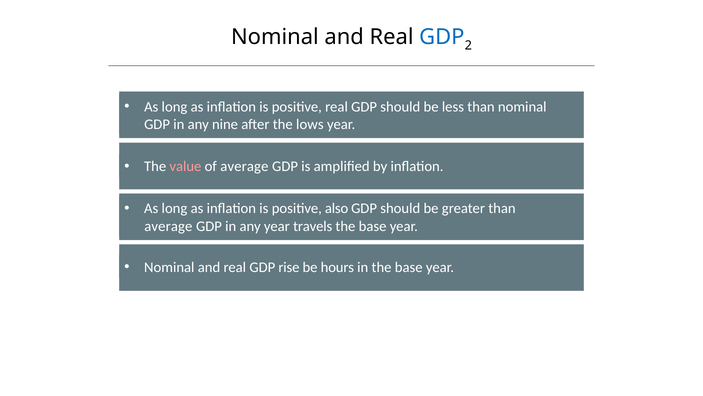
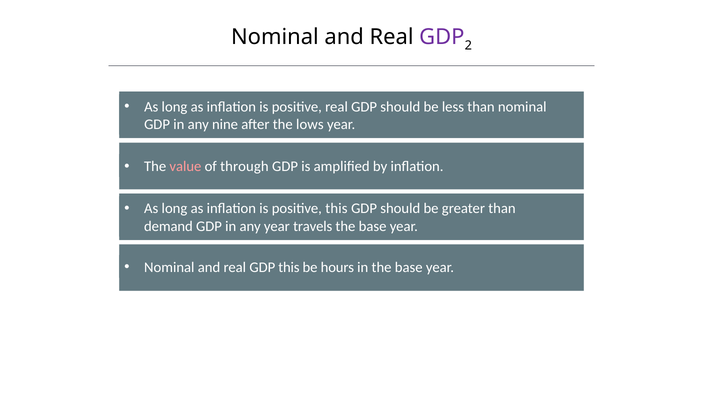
GDP colour: blue -> purple (442, 37)
of average: average -> through (244, 166)
positive also: also -> this (336, 208)
average: average -> demand (168, 226)
GDP rise: rise -> this (289, 267)
